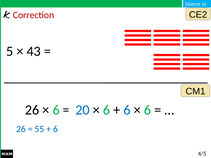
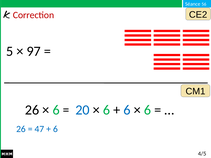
43: 43 -> 97 (34, 51)
55: 55 -> 47 (39, 129)
